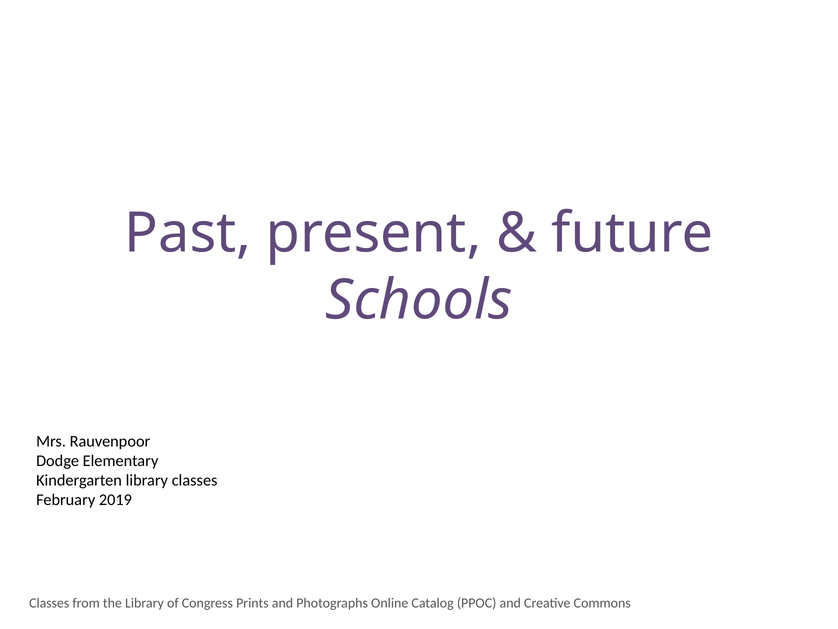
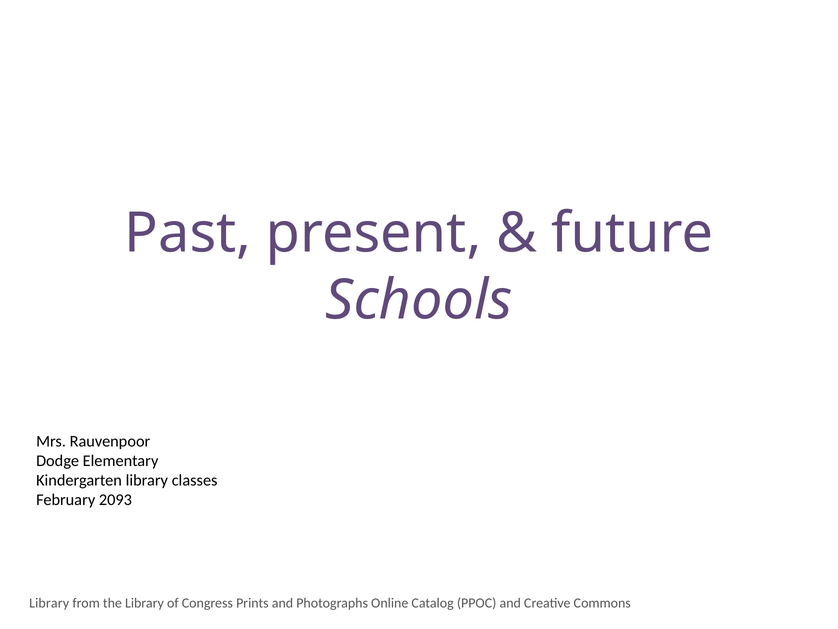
2019: 2019 -> 2093 (115, 500)
Classes: Classes -> Library (49, 603)
